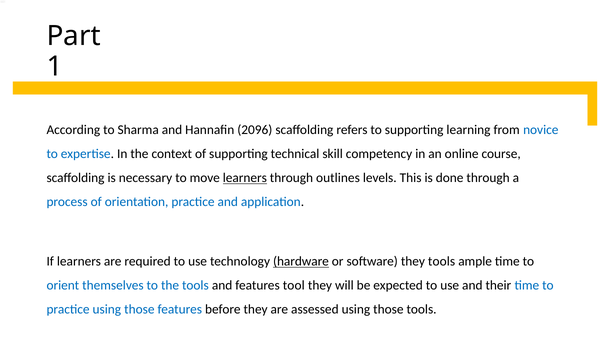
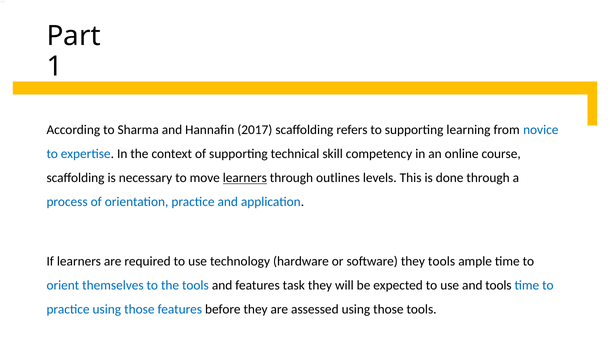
2096: 2096 -> 2017 (255, 130)
hardware underline: present -> none (301, 262)
tool: tool -> task (294, 286)
and their: their -> tools (498, 286)
